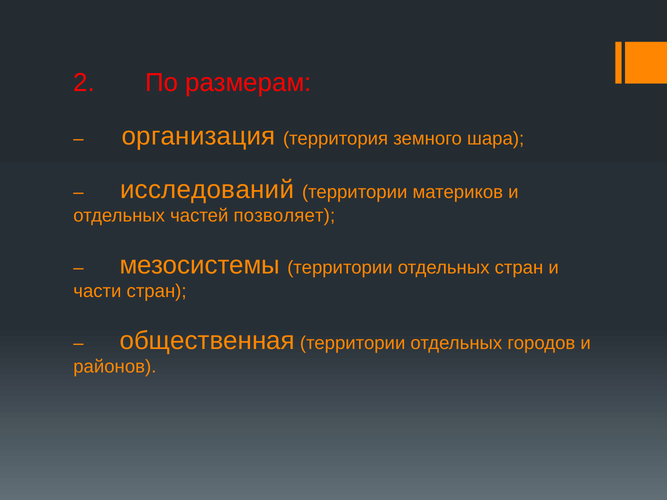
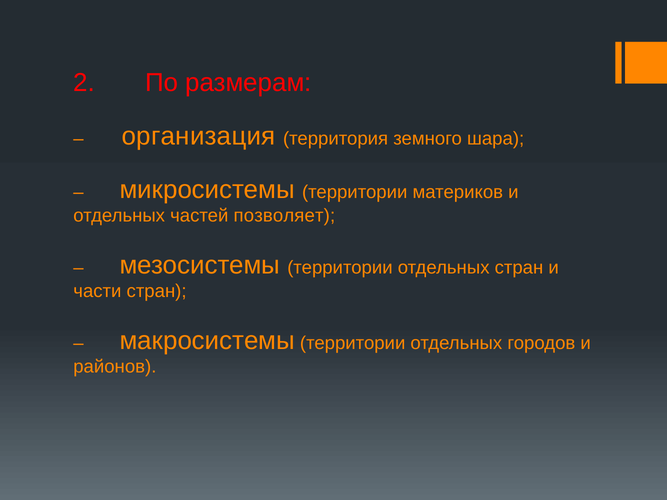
исследований: исследований -> микросистемы (207, 190)
общественная: общественная -> макросистемы (207, 341)
